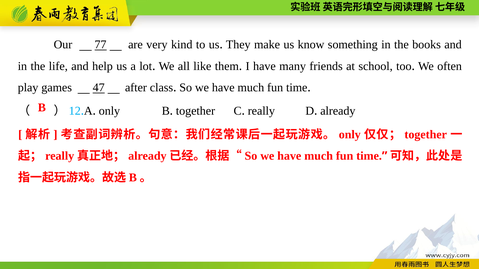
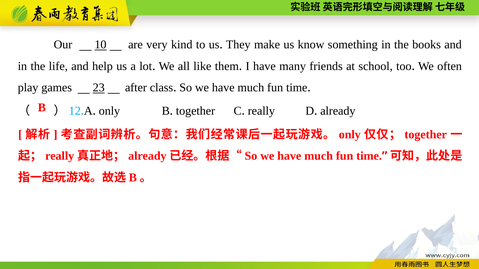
77: 77 -> 10 (100, 45)
47: 47 -> 23 (99, 88)
